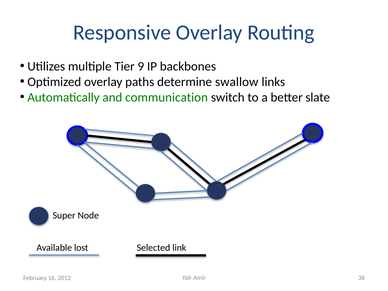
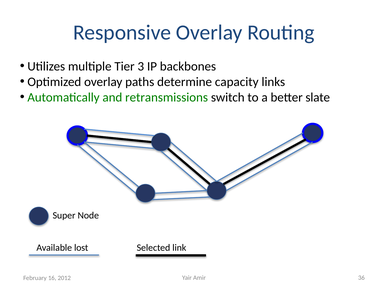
9: 9 -> 3 (141, 66)
swallow: swallow -> capacity (237, 82)
communication: communication -> retransmissions (167, 97)
